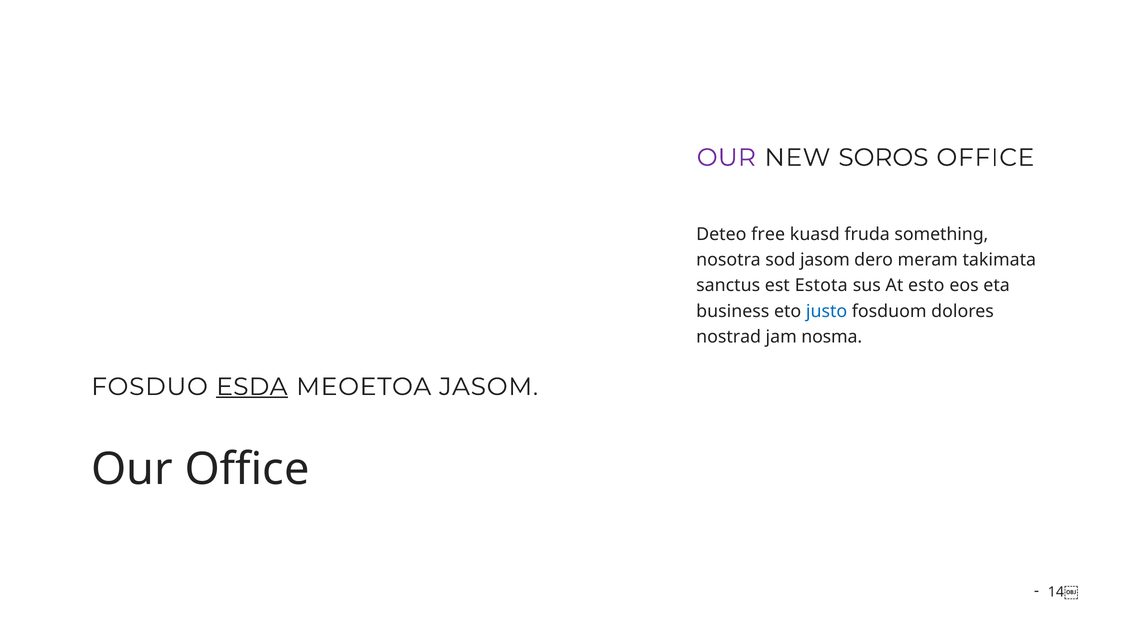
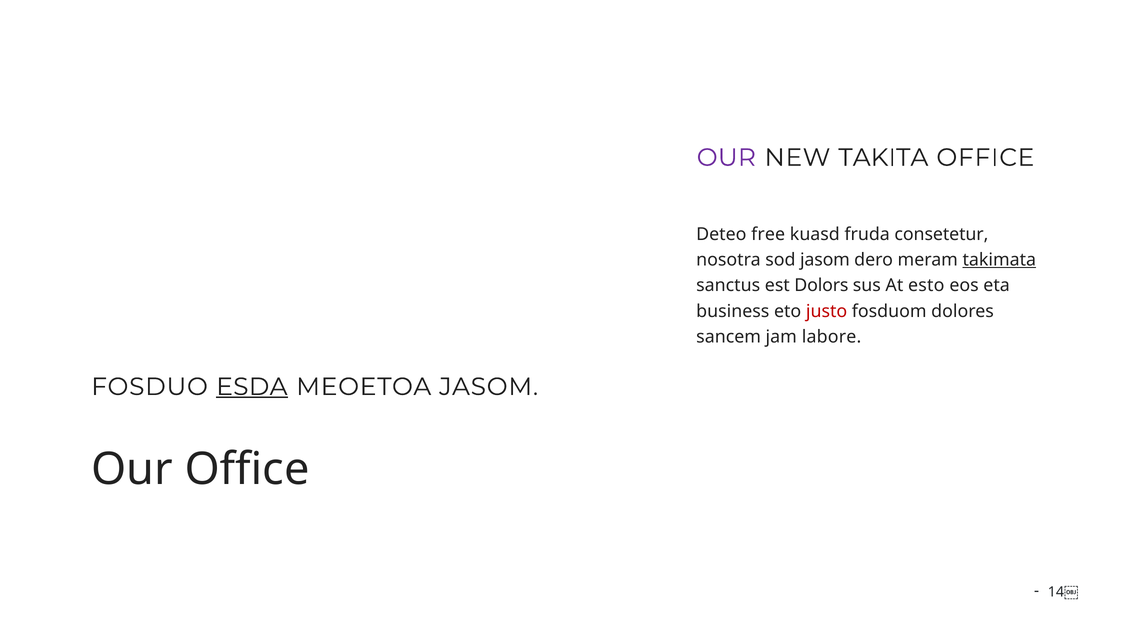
SOROS: SOROS -> TAKITA (883, 158)
something: something -> consetetur (941, 234)
takimata underline: none -> present (999, 260)
Estota: Estota -> Dolors (821, 286)
justo colour: blue -> red (827, 311)
nostrad: nostrad -> sancem (729, 337)
nosma: nosma -> labore (832, 337)
